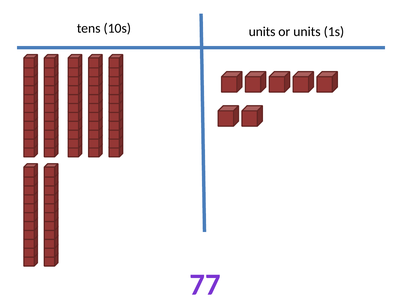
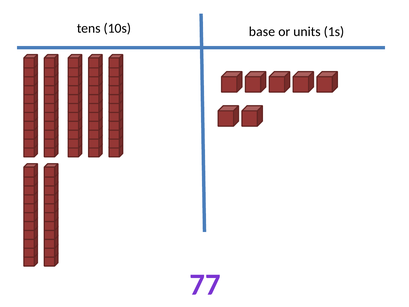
10s units: units -> base (262, 32)
